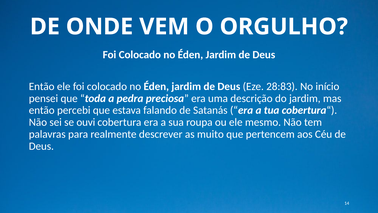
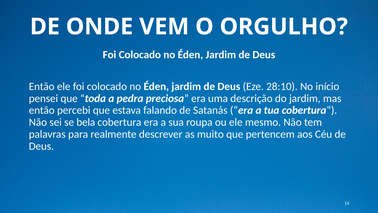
28:83: 28:83 -> 28:10 (282, 86)
ouvi: ouvi -> bela (86, 122)
